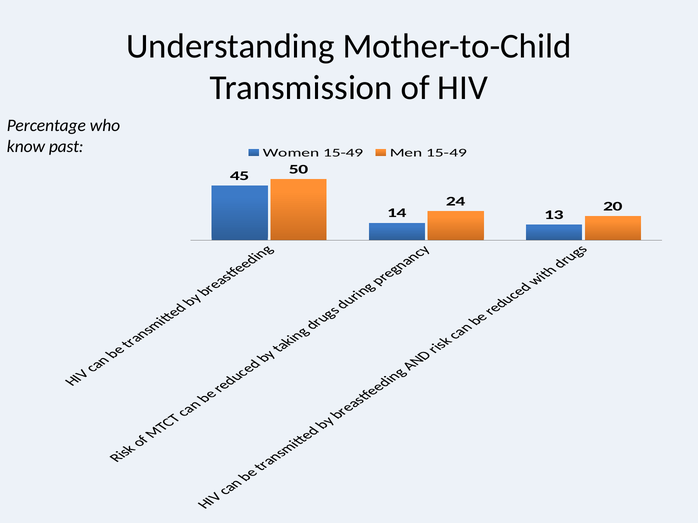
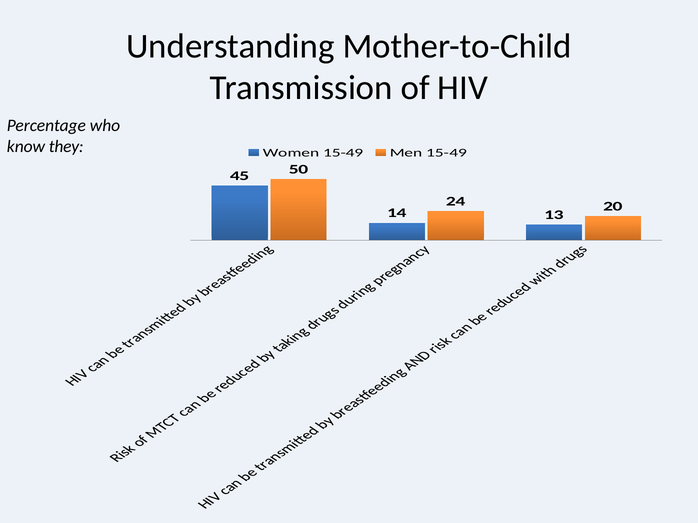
past: past -> they (66, 147)
